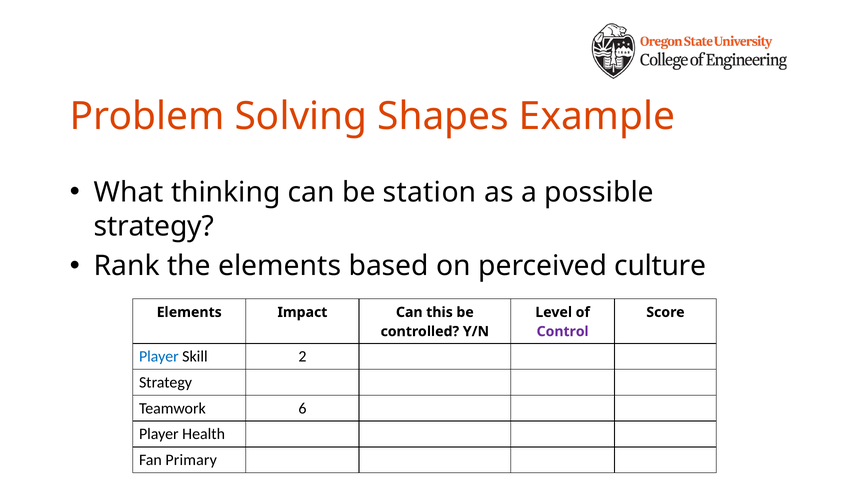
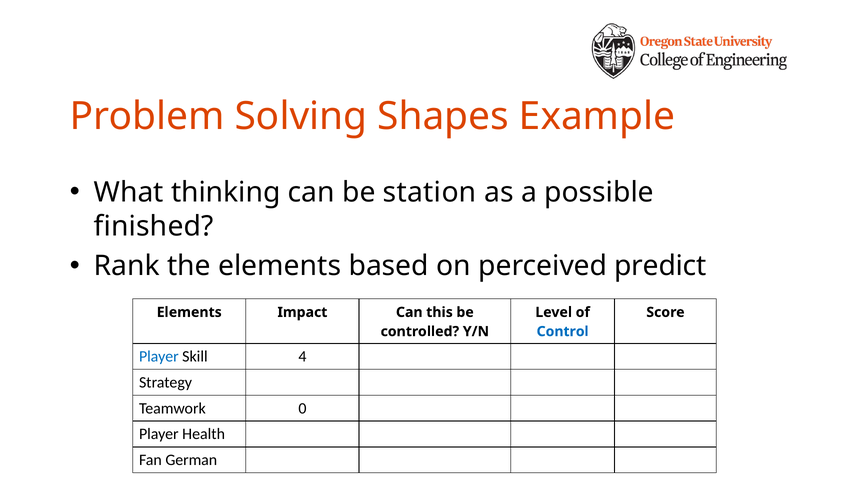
strategy: strategy -> finished (154, 226)
culture: culture -> predict (660, 266)
Control colour: purple -> blue (563, 331)
2: 2 -> 4 (302, 356)
6: 6 -> 0 (302, 408)
Primary: Primary -> German (191, 460)
